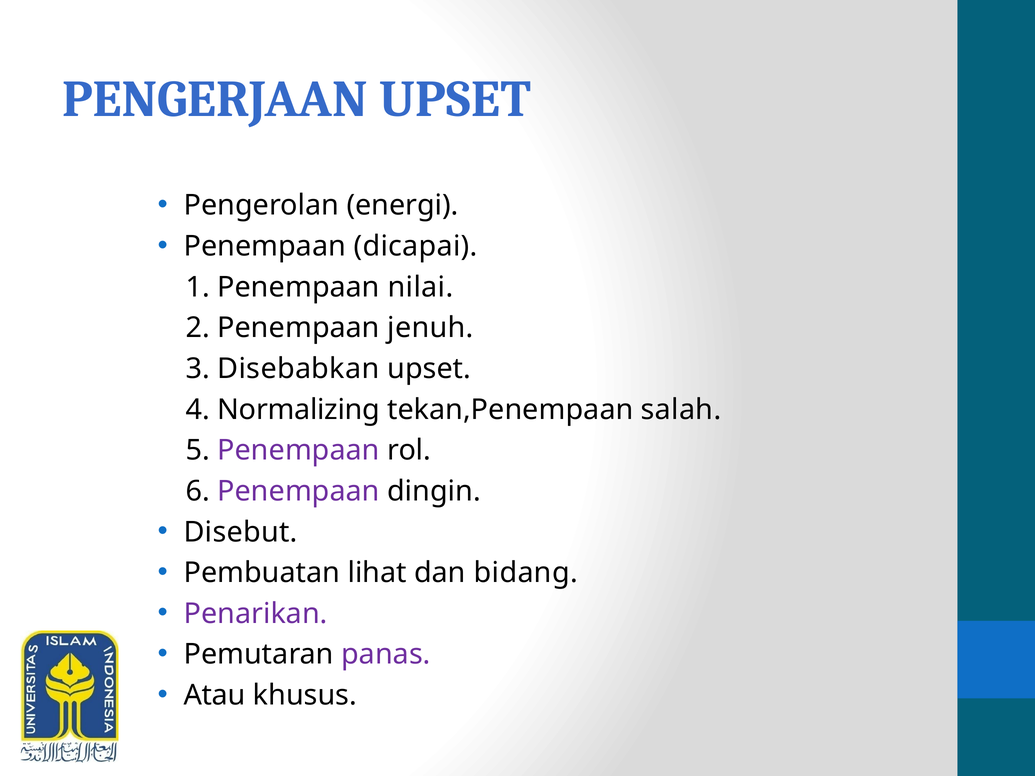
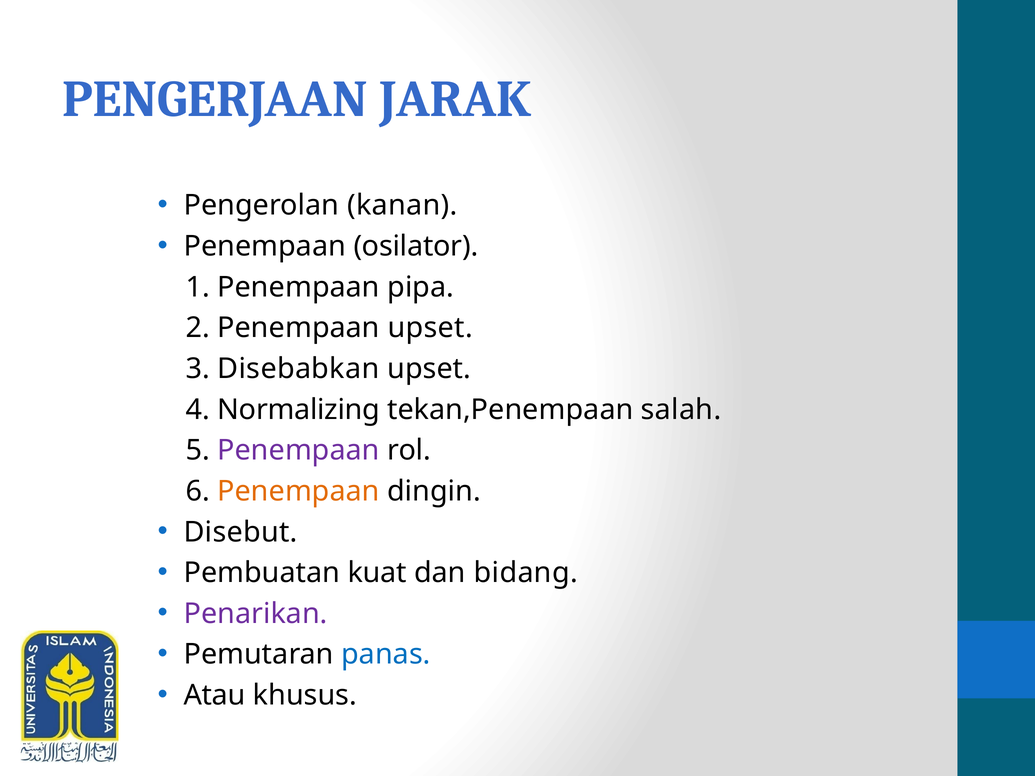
PENGERJAAN UPSET: UPSET -> JARAK (455, 99)
energi: energi -> kanan (402, 206)
dicapai: dicapai -> osilator (416, 246)
nilai: nilai -> pipa (421, 287)
Penempaan jenuh: jenuh -> upset (430, 328)
Penempaan colour: purple -> orange (299, 491)
lihat: lihat -> kuat (377, 573)
panas colour: purple -> blue (386, 655)
